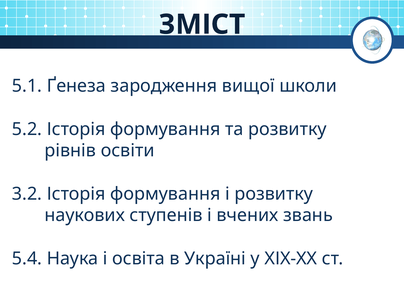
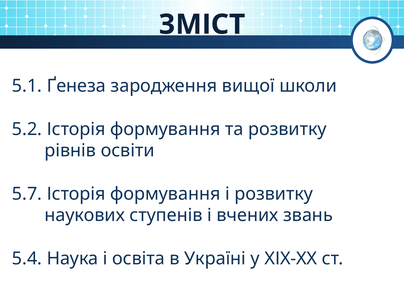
3.2: 3.2 -> 5.7 (27, 194)
